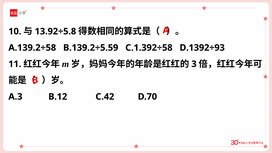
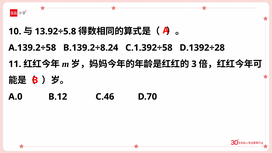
B.139.2÷5.59: B.139.2÷5.59 -> B.139.2÷8.24 (91, 48)
D.1392÷93: D.1392÷93 -> D.1392÷28 (202, 48)
A.3: A.3 -> A.0 (15, 97)
C.42: C.42 -> C.46 (105, 97)
